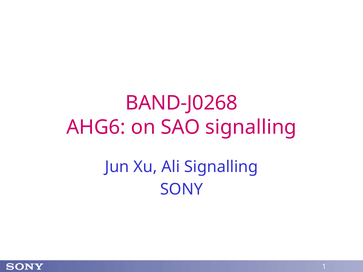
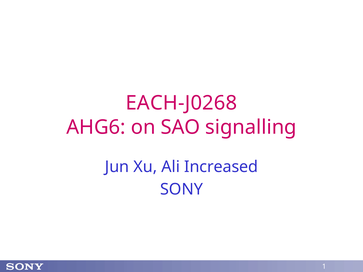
BAND-J0268: BAND-J0268 -> EACH-J0268 (181, 103)
Ali Signalling: Signalling -> Increased (221, 167)
